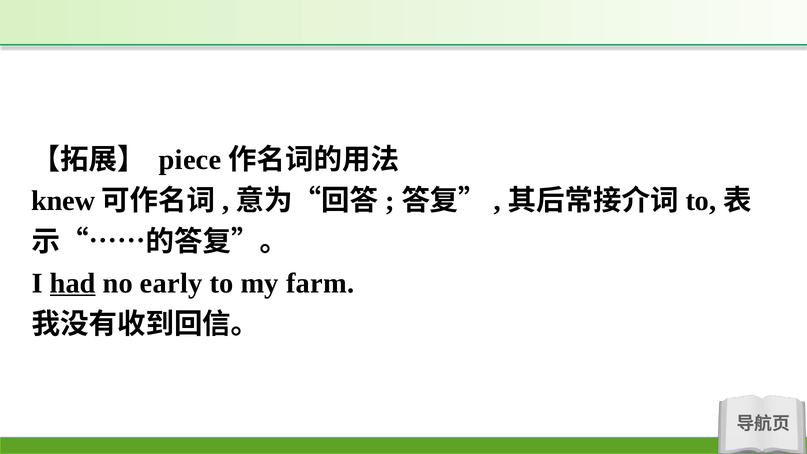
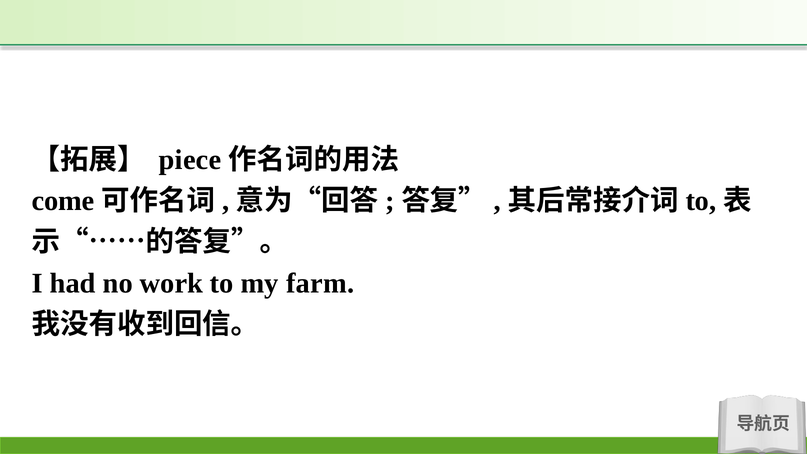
knew: knew -> come (63, 201)
had underline: present -> none (73, 283)
early: early -> work (171, 283)
